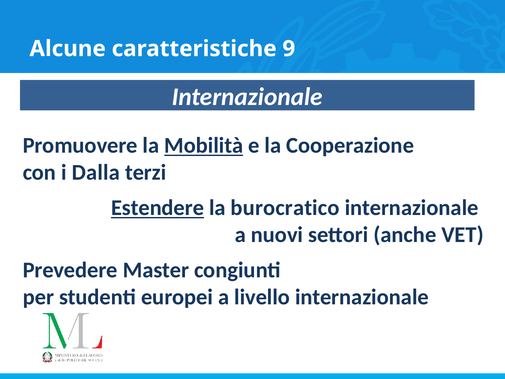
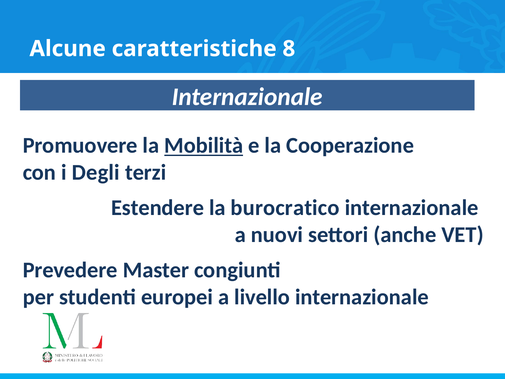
9: 9 -> 8 (289, 49)
Dalla: Dalla -> Degli (96, 172)
Estendere underline: present -> none (158, 208)
